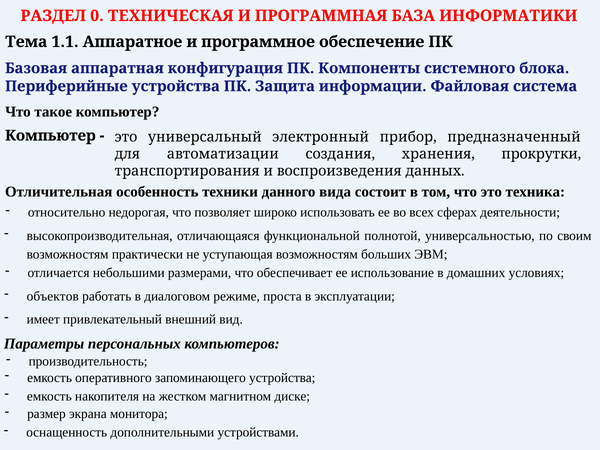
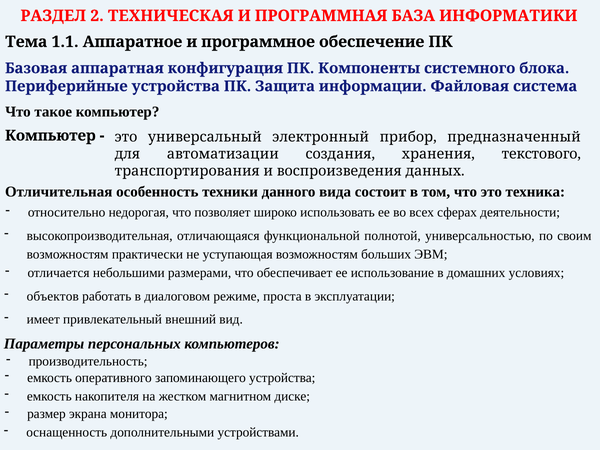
0: 0 -> 2 (97, 16)
прокрутки: прокрутки -> текстового (541, 154)
